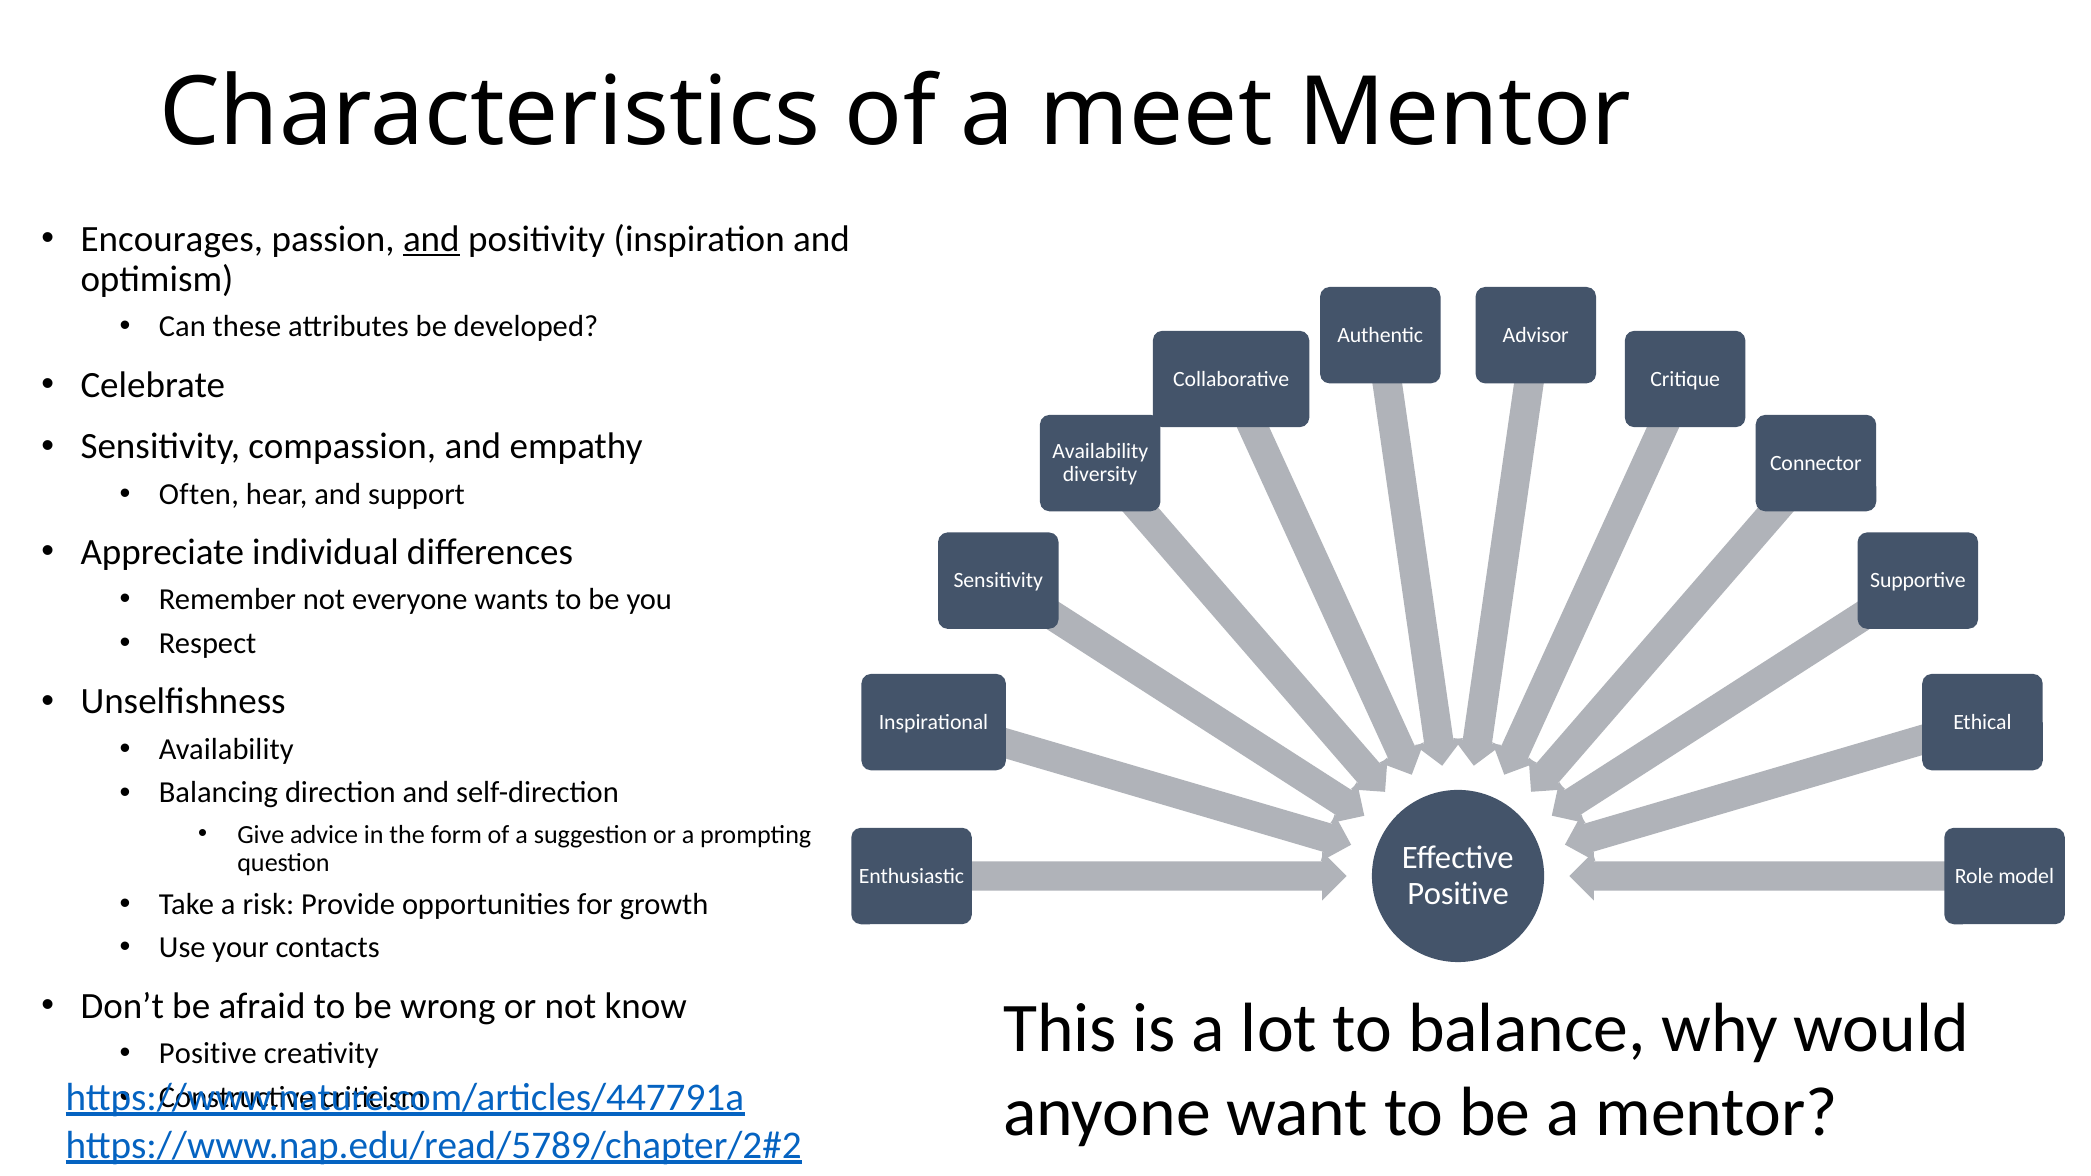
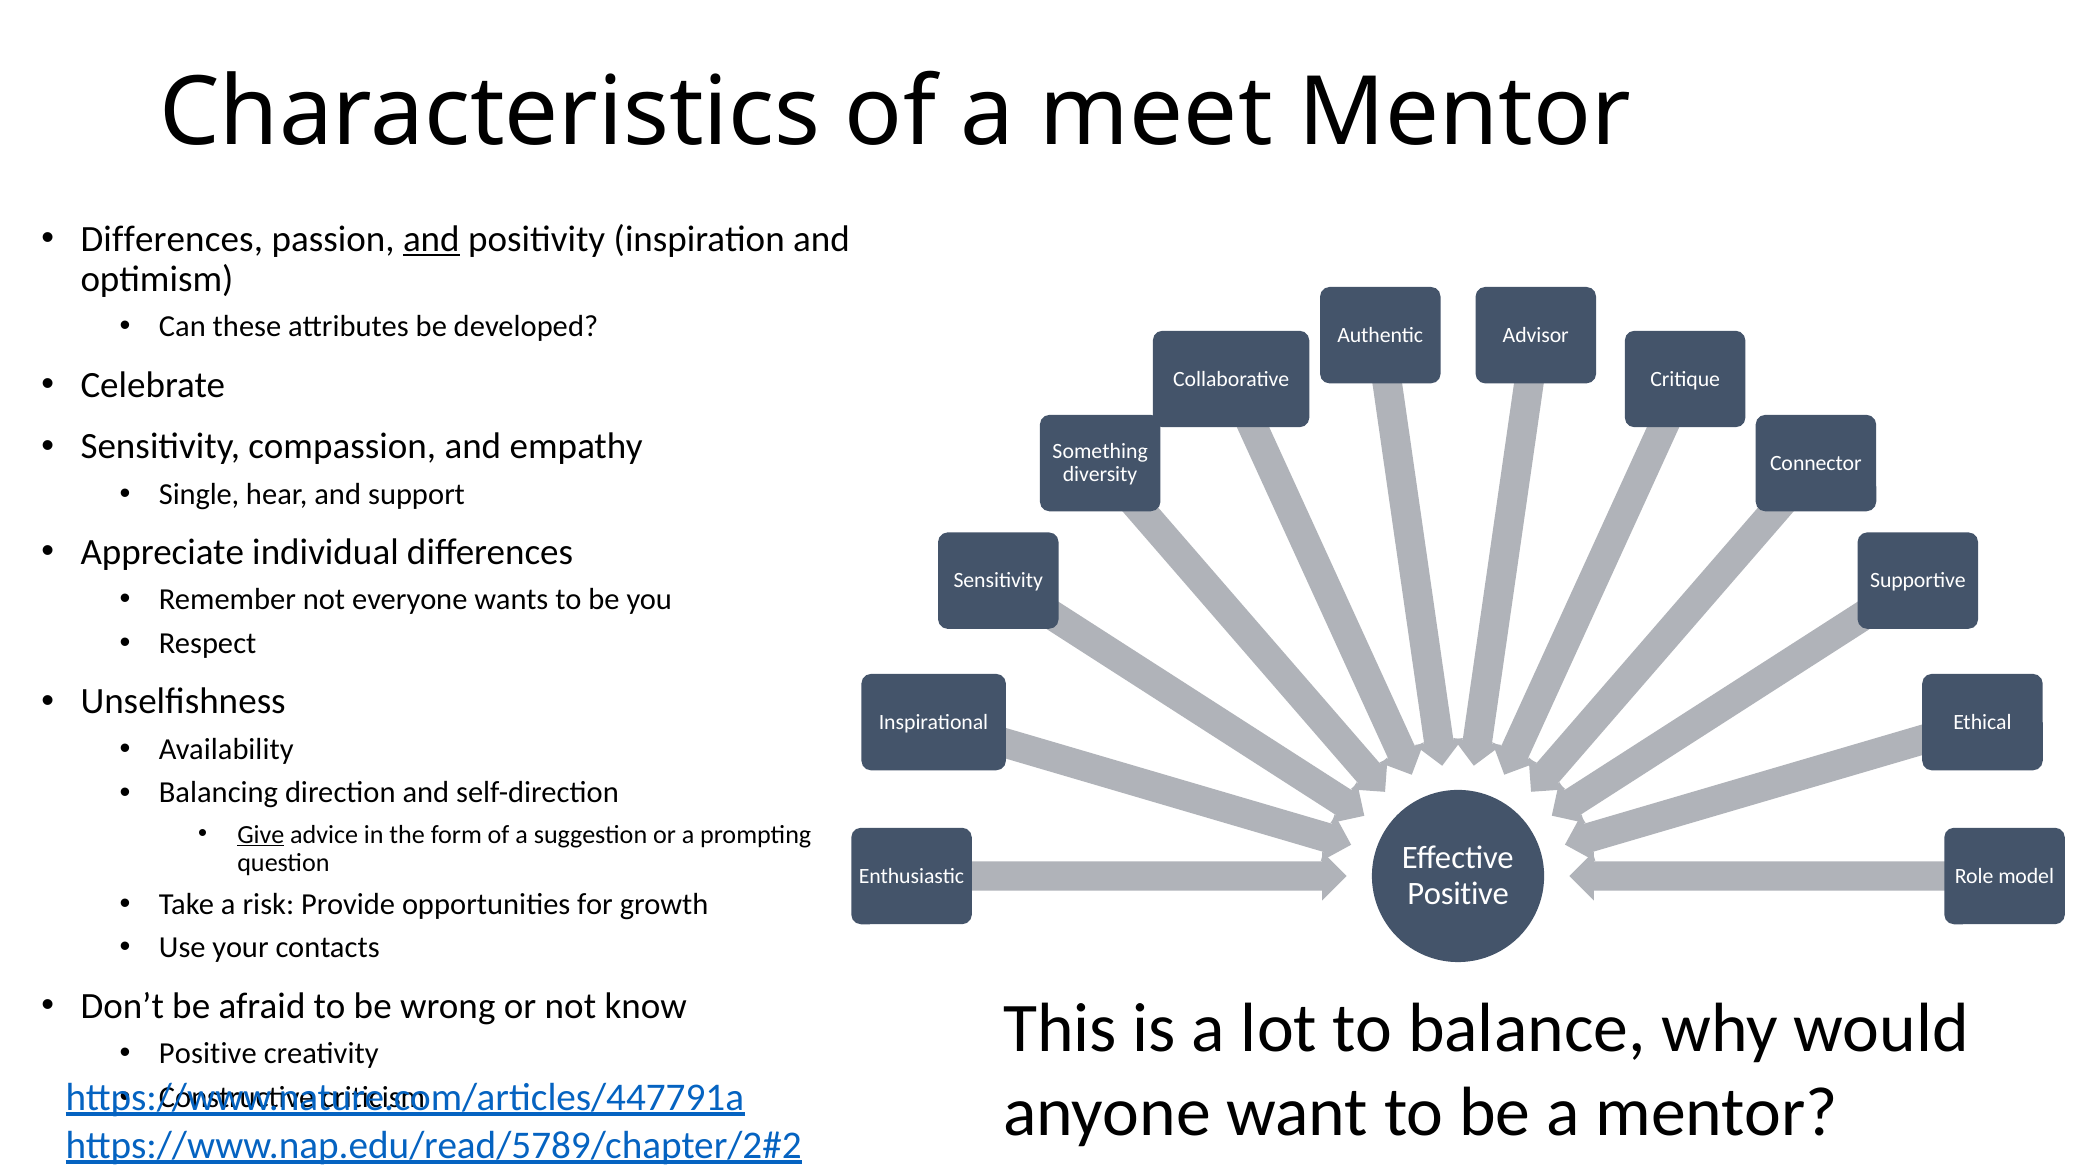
Encourages: Encourages -> Differences (172, 239)
Availability: Availability -> Something (1100, 451)
Often: Often -> Single (199, 494)
Give underline: none -> present (261, 835)
